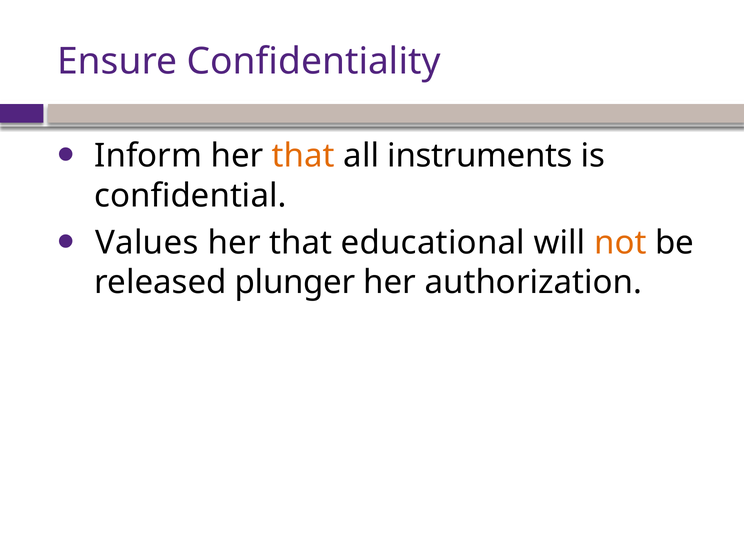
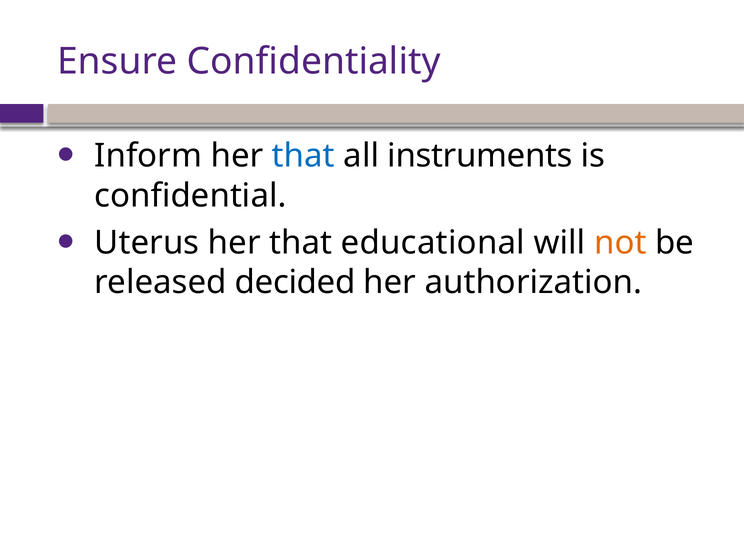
that colour: orange -> blue (303, 156)
Values: Values -> Uterus (147, 243)
plunger: plunger -> decided (295, 282)
